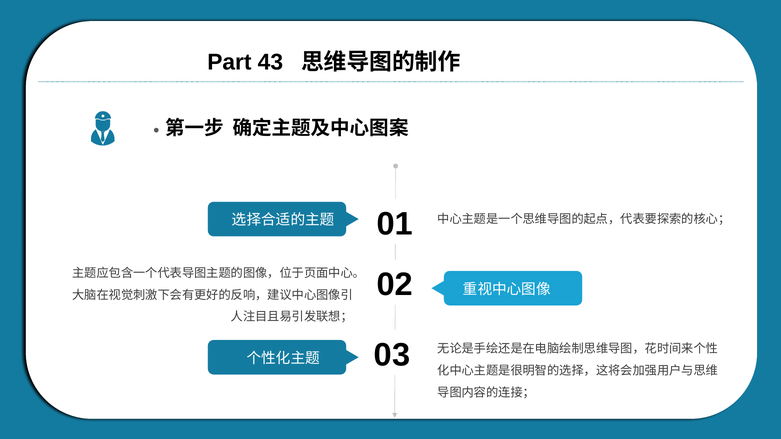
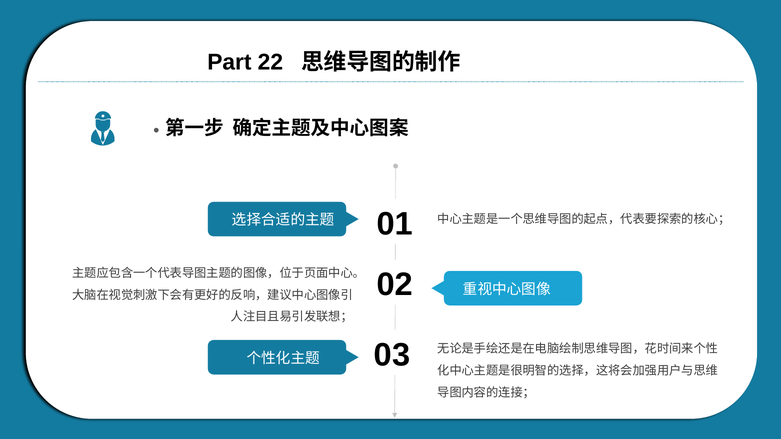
43: 43 -> 22 (270, 62)
